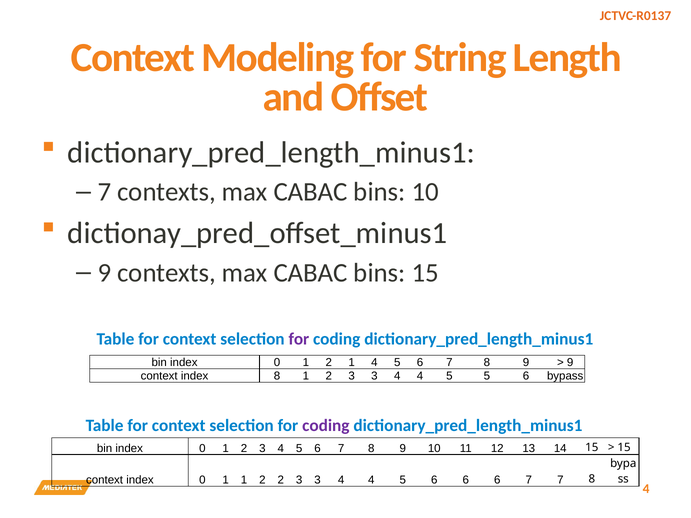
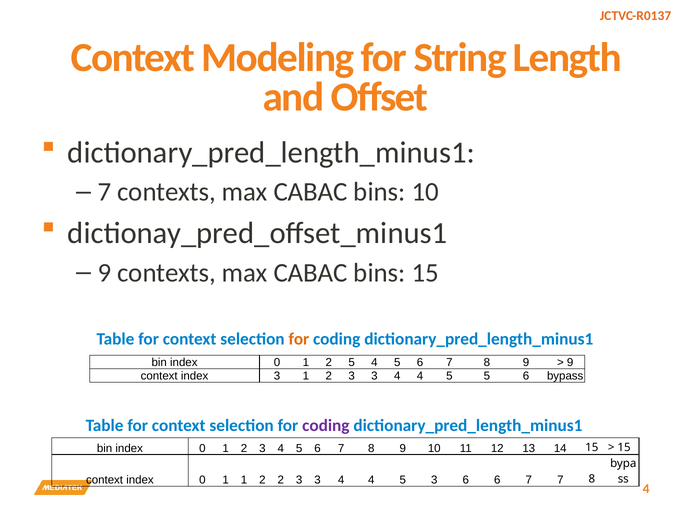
for colour: purple -> orange (299, 339)
2 1: 1 -> 5 (352, 363)
index 8: 8 -> 3 (277, 376)
4 4 5 6: 6 -> 3 (434, 480)
